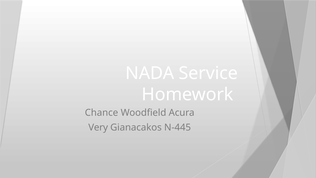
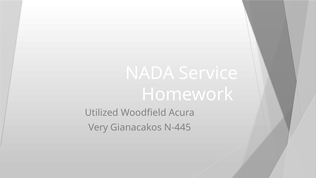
Chance: Chance -> Utilized (102, 113)
